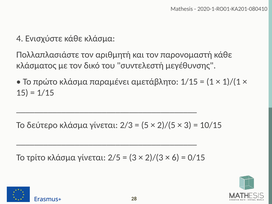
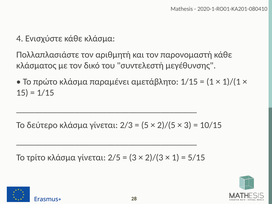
6: 6 -> 1 (176, 158)
0/15: 0/15 -> 5/15 (196, 158)
